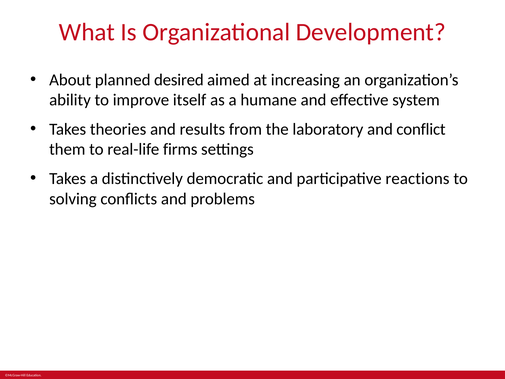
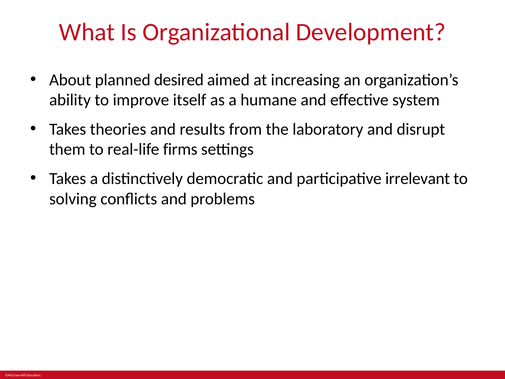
conflict: conflict -> disrupt (421, 129)
reactions: reactions -> irrelevant (418, 178)
